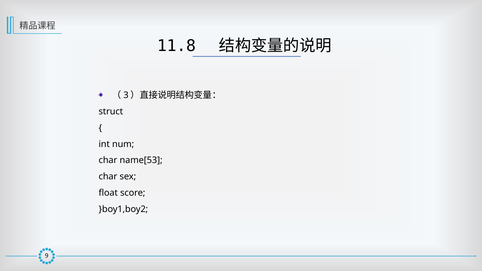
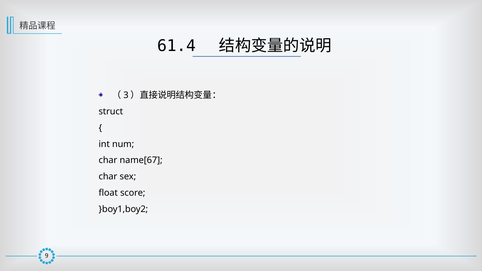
11.8: 11.8 -> 61.4 (176, 46)
name[53: name[53 -> name[67 (141, 160)
